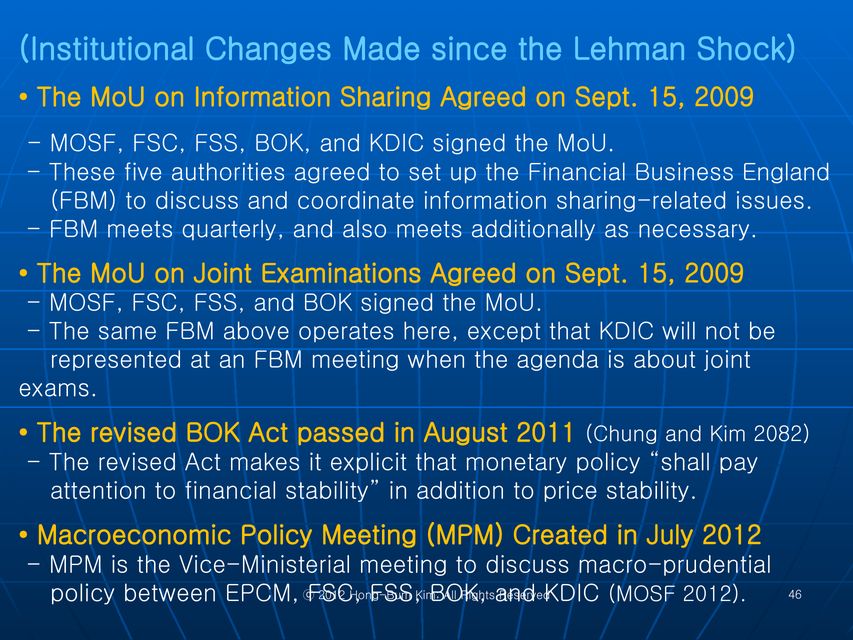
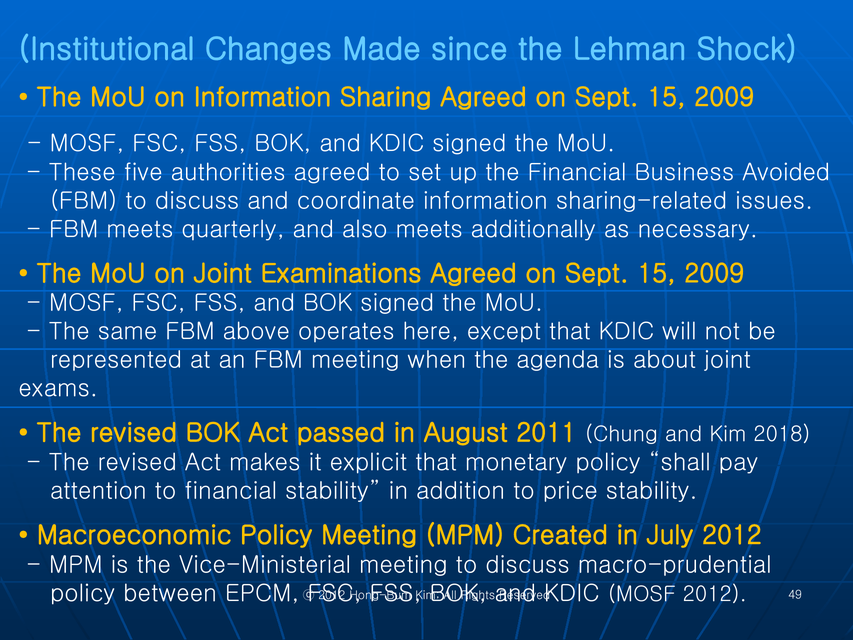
England: England -> Avoided (786, 172)
2082: 2082 -> 2018 (782, 434)
46: 46 -> 49 (795, 595)
